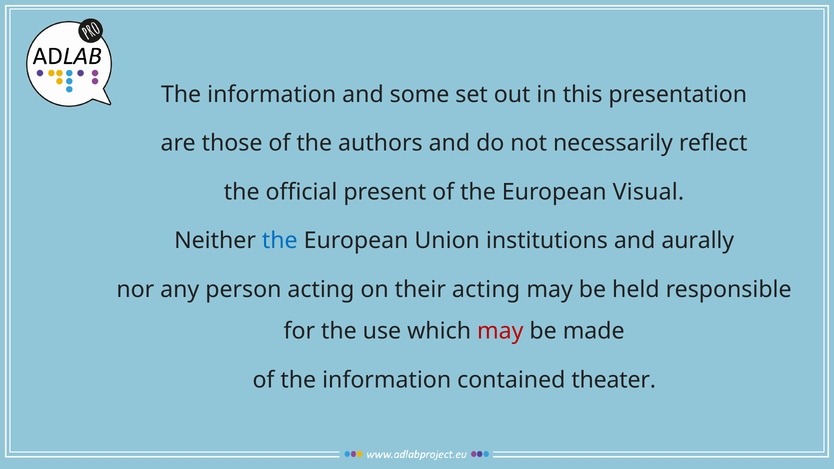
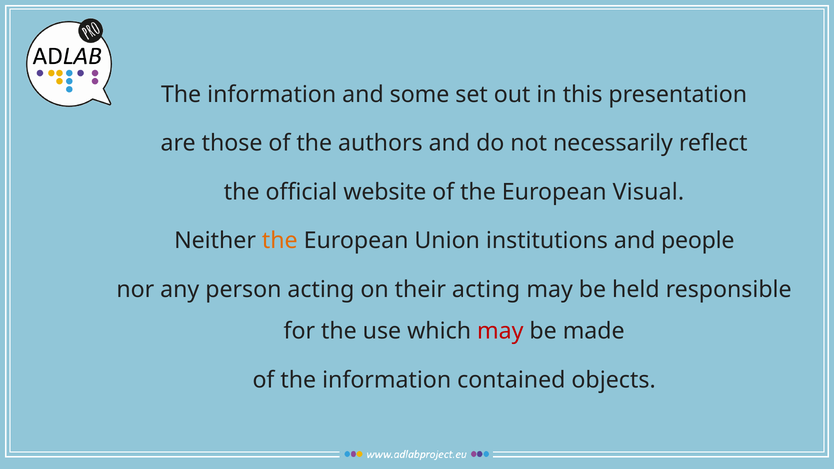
present: present -> website (385, 192)
the colour: blue -> orange (280, 241)
aurally: aurally -> people (698, 241)
theater: theater -> objects (614, 380)
